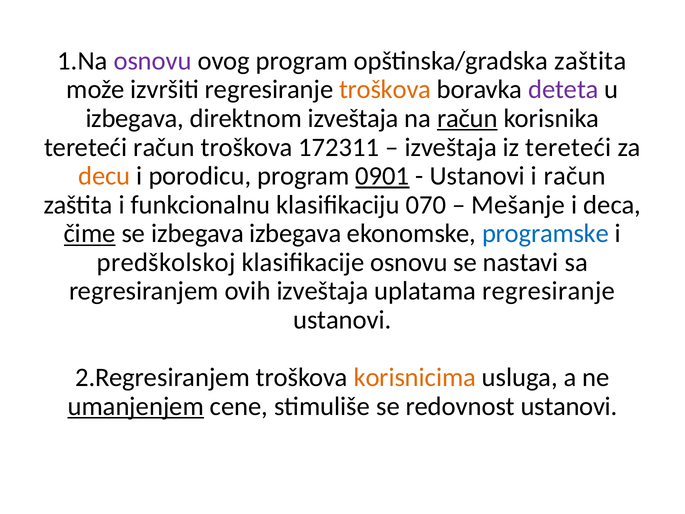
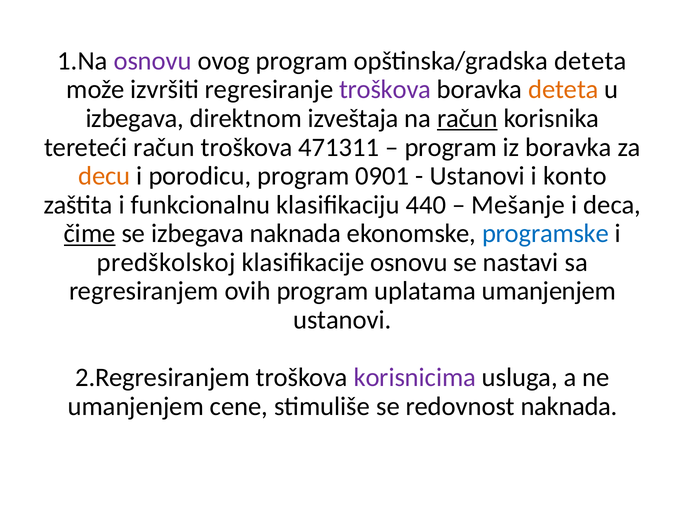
opštinska/gradska zaštita: zaštita -> deteta (590, 61)
troškova colour: orange -> purple (385, 90)
deteta colour: purple -> orange (563, 90)
172311: 172311 -> 471311 (339, 147)
izveštaja: izveštaja -> program (451, 147)
iz tereteći: tereteći -> boravka (569, 147)
0901 underline: present -> none (382, 176)
i račun: račun -> konto (575, 176)
070: 070 -> 440 (426, 205)
izbegava izbegava: izbegava -> naknada (295, 233)
ovih izveštaja: izveštaja -> program (322, 291)
uplatama regresiranje: regresiranje -> umanjenjem (549, 291)
korisnicima colour: orange -> purple (415, 377)
umanjenjem underline: present -> none (136, 406)
redovnost ustanovi: ustanovi -> naknada (569, 406)
